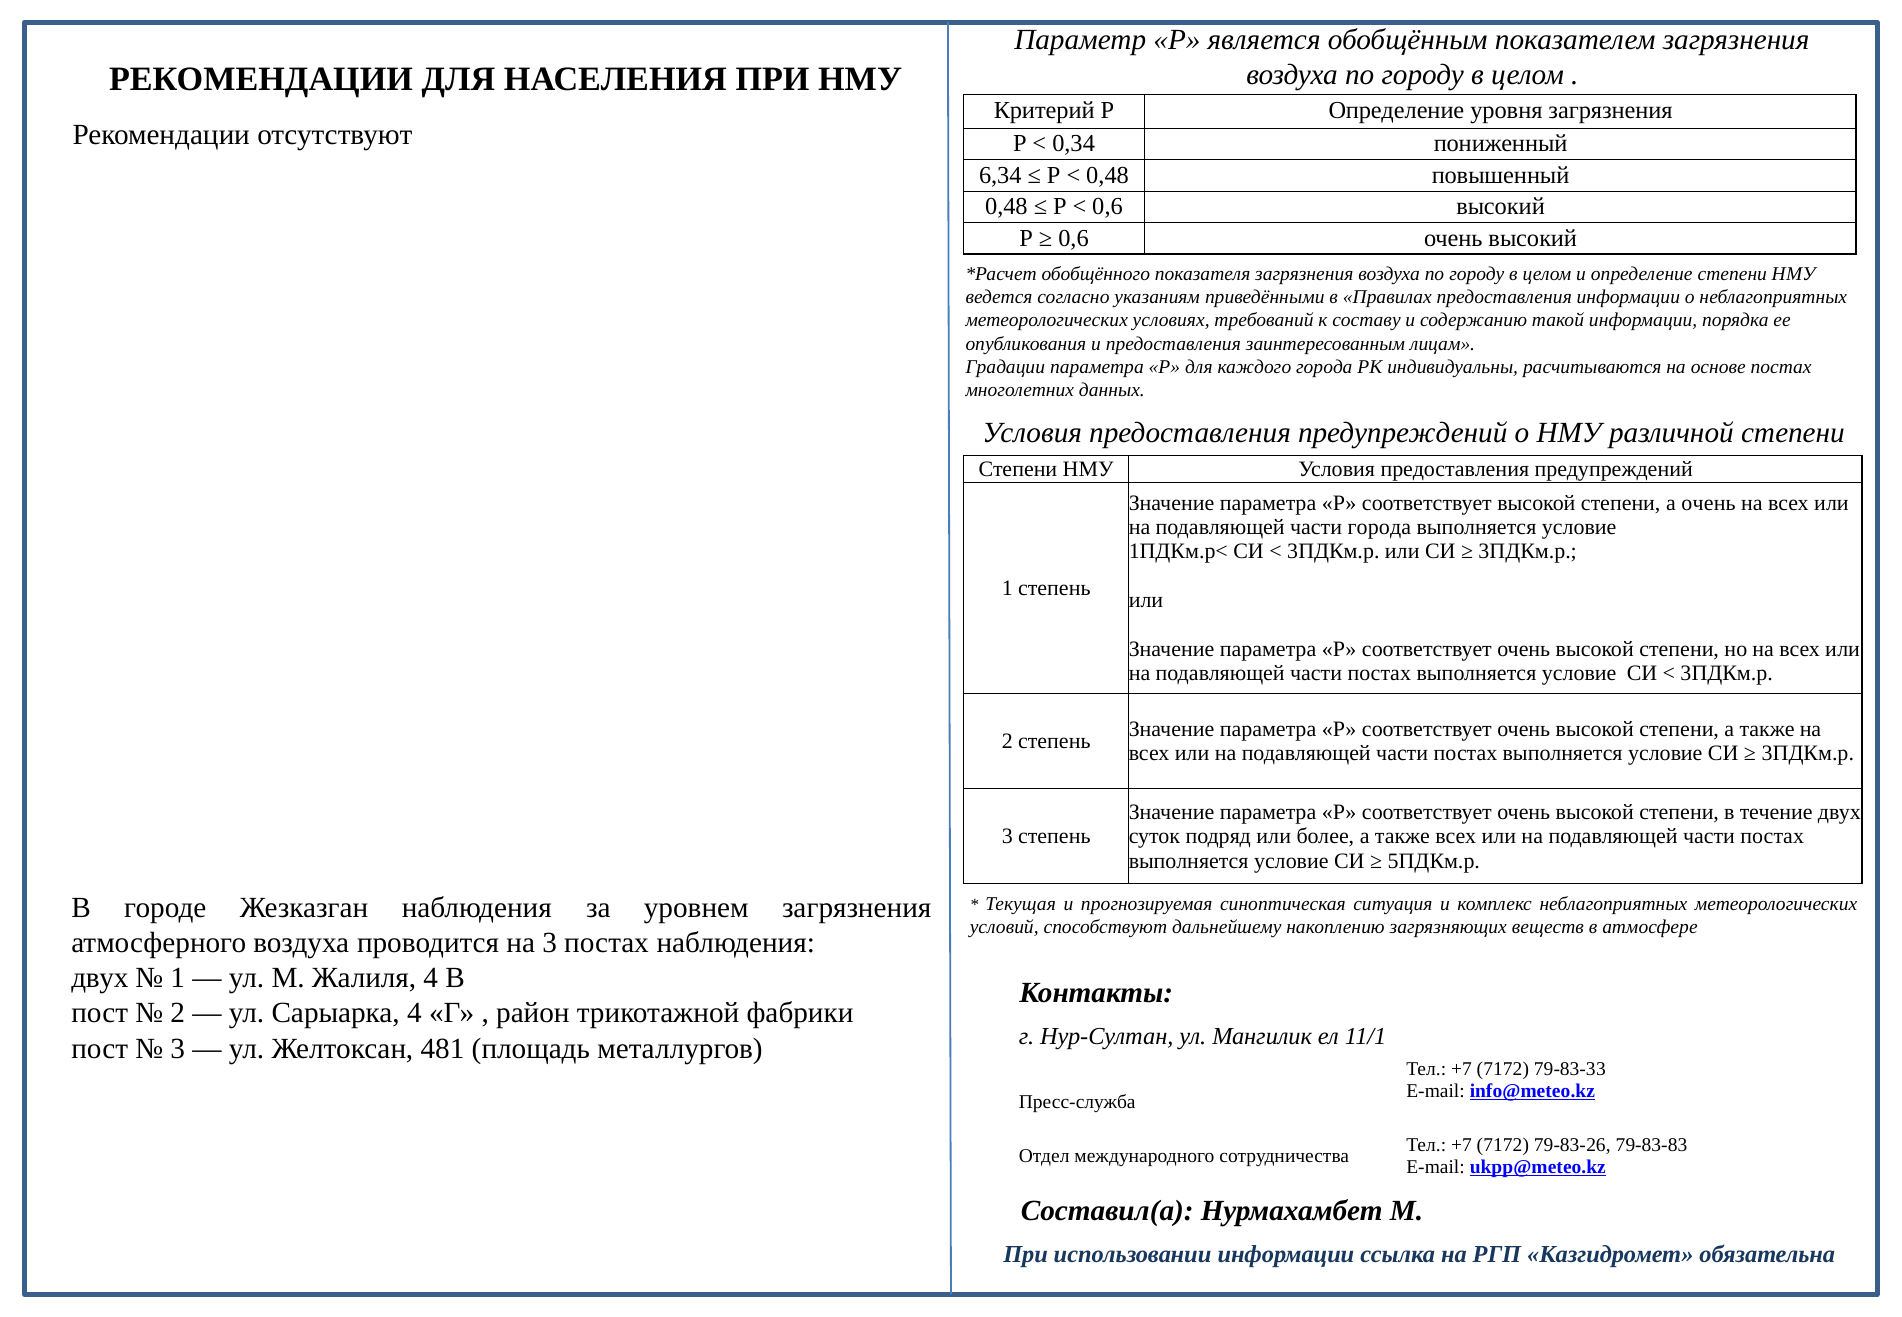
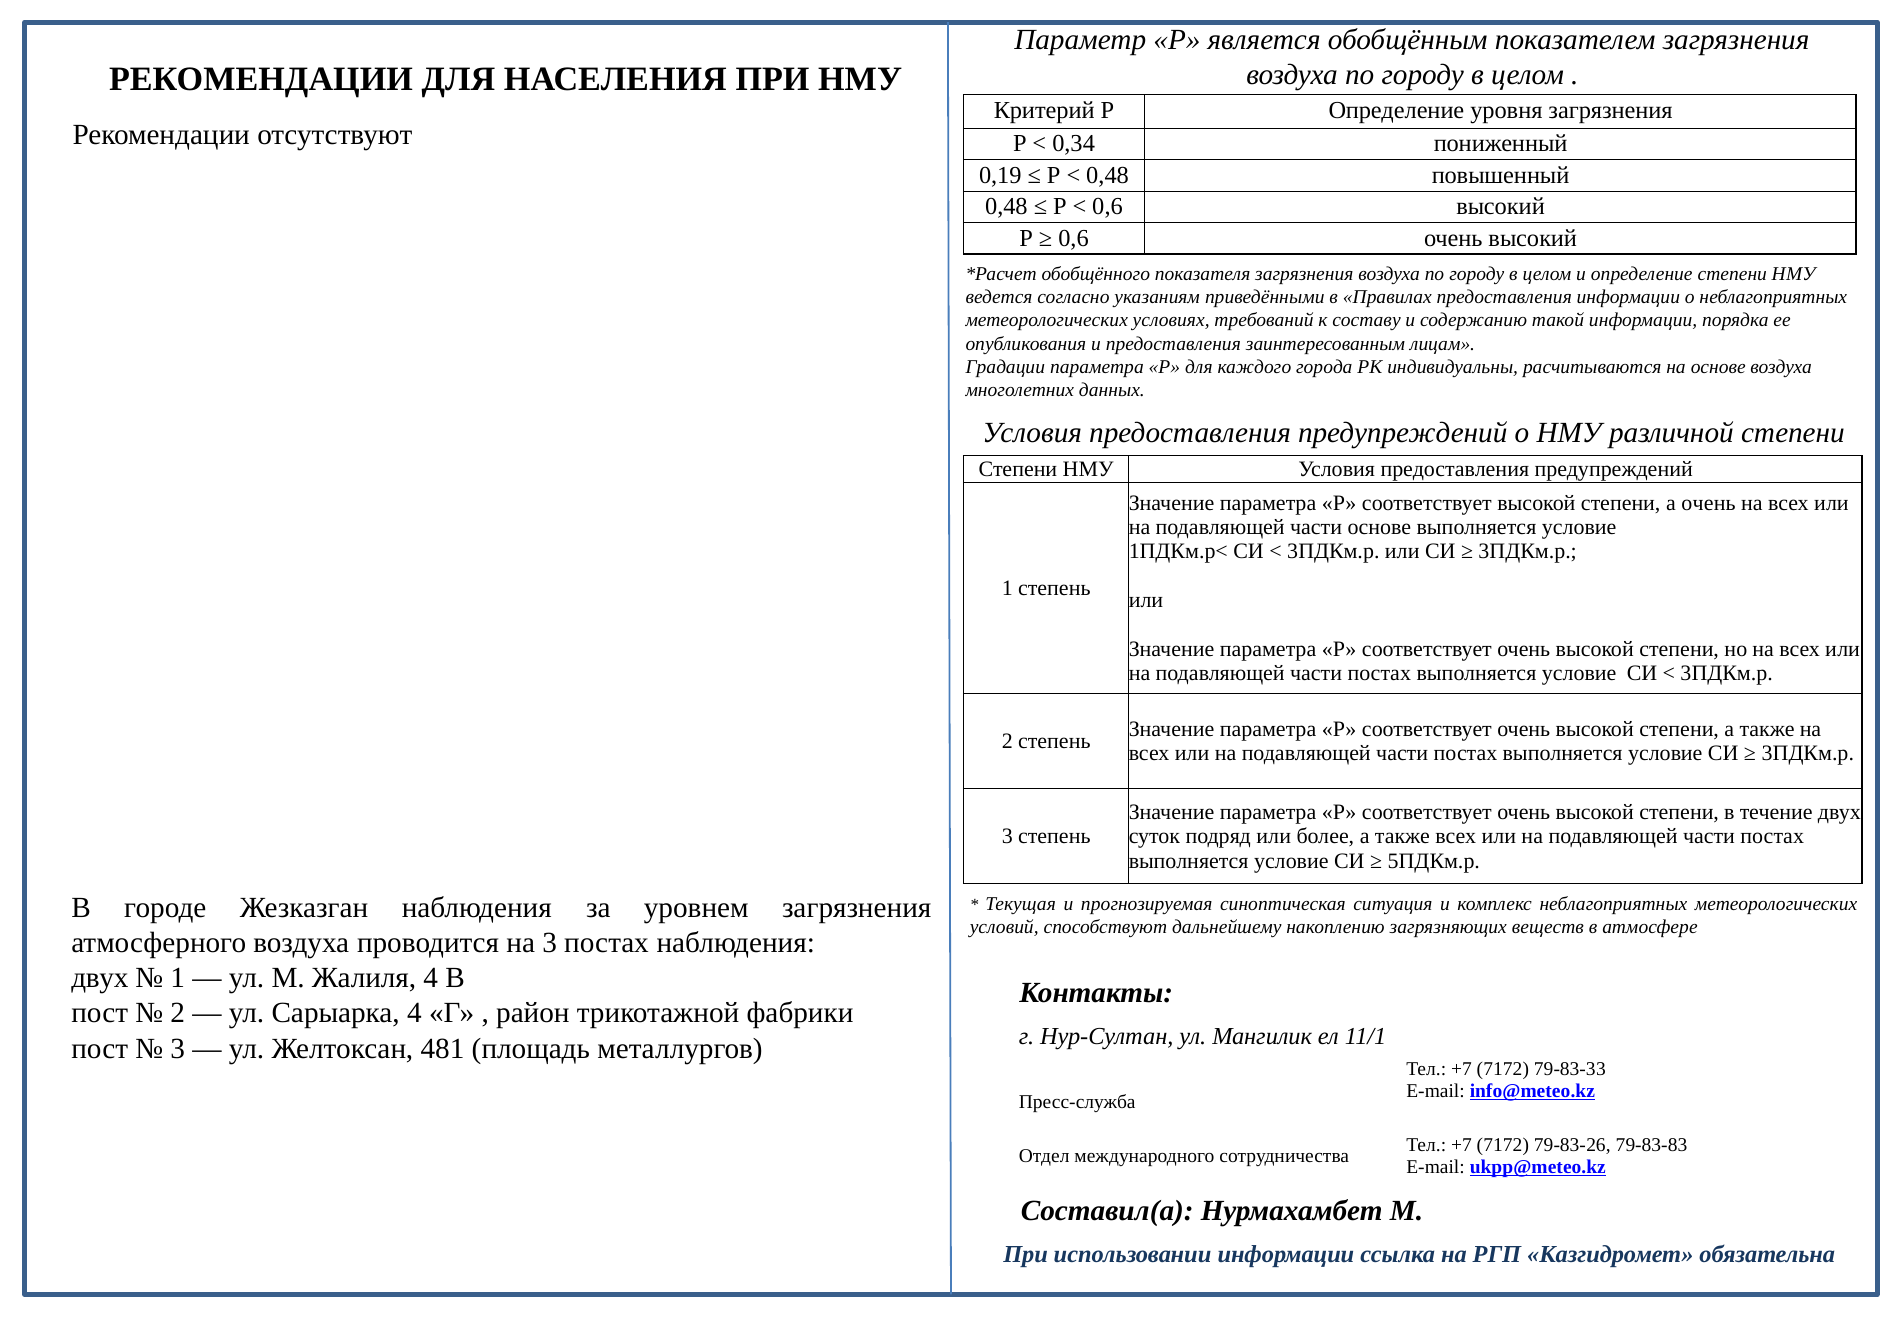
6,34: 6,34 -> 0,19 (1000, 175)
основе постах: постах -> воздуха (1781, 367)
части города: города -> основе (1379, 527)
